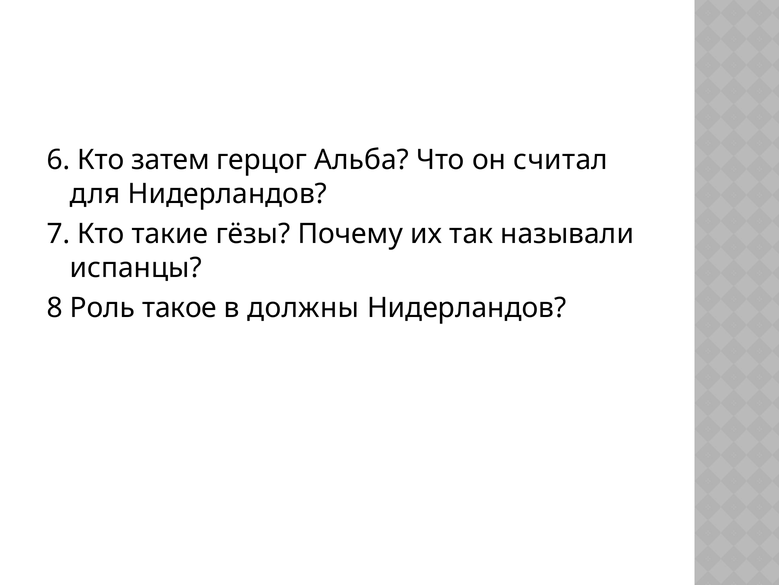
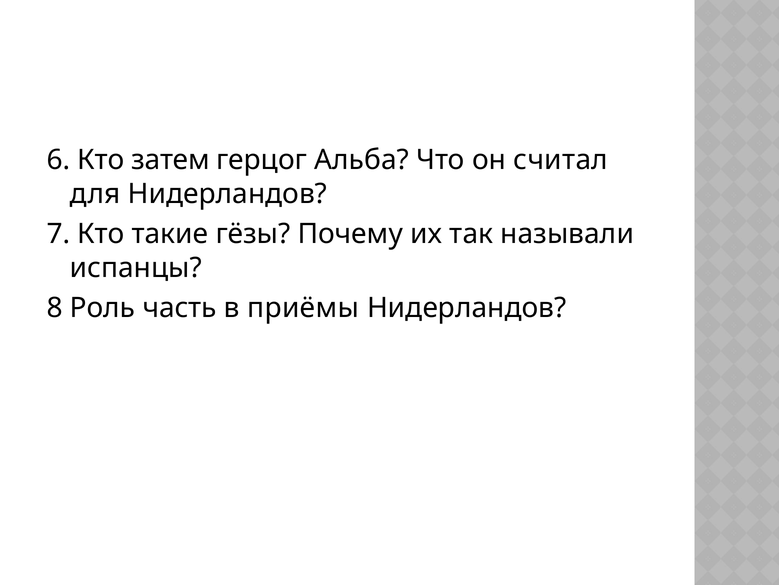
такое: такое -> часть (180, 308)
должны: должны -> приёмы (303, 308)
